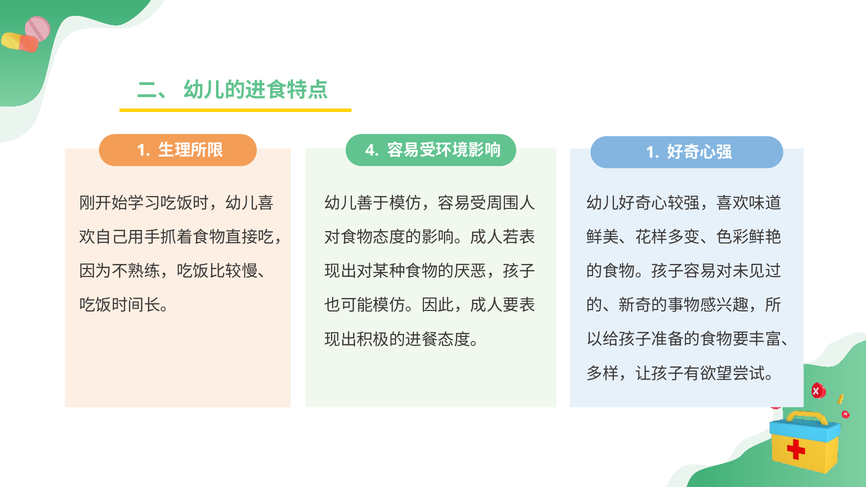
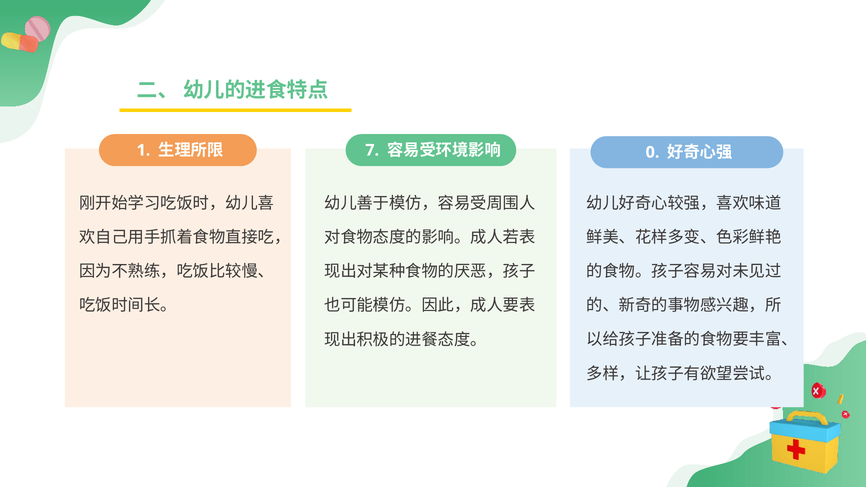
4: 4 -> 7 (372, 150)
1: 1 -> 0 (652, 152)
